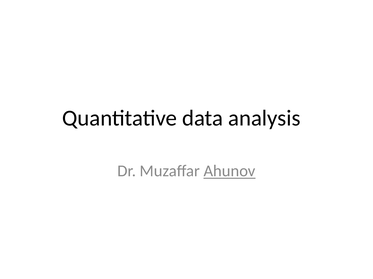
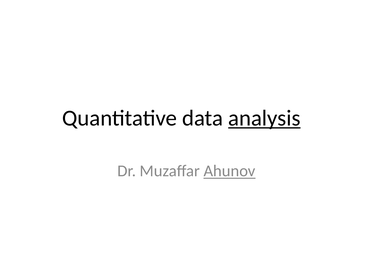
analysis underline: none -> present (264, 118)
